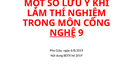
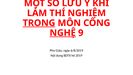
TRONG underline: none -> present (39, 23)
